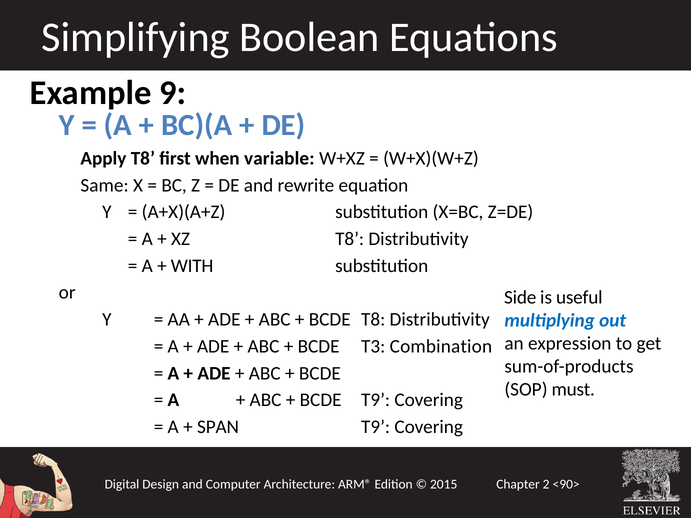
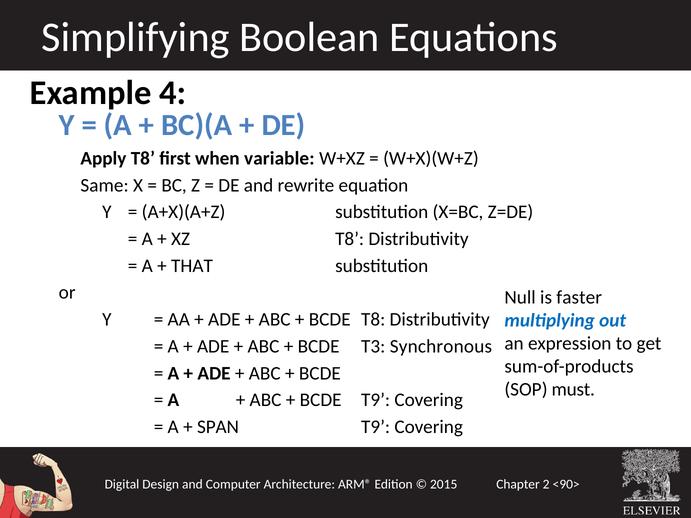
9: 9 -> 4 (173, 93)
WITH: WITH -> THAT (192, 266)
Side: Side -> Null (520, 298)
useful: useful -> faster (579, 298)
Combination: Combination -> Synchronous (441, 347)
